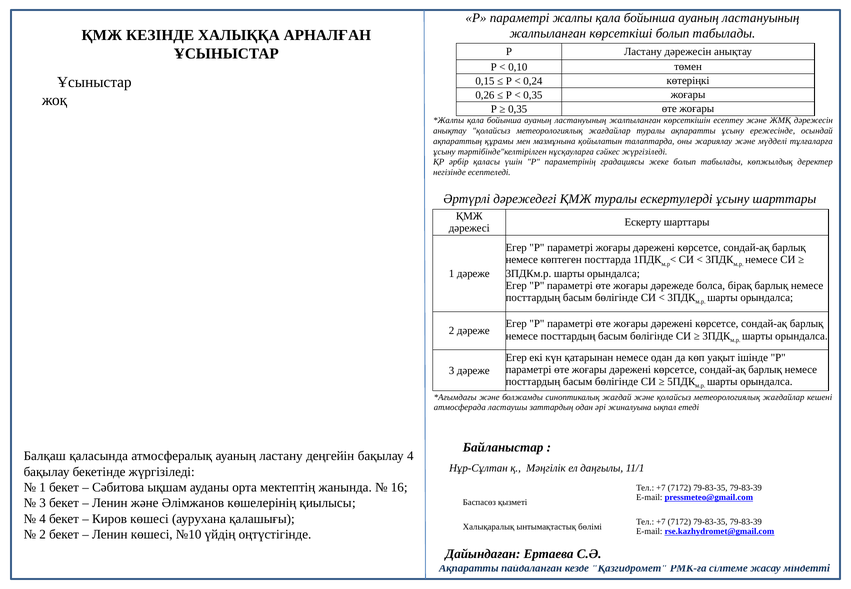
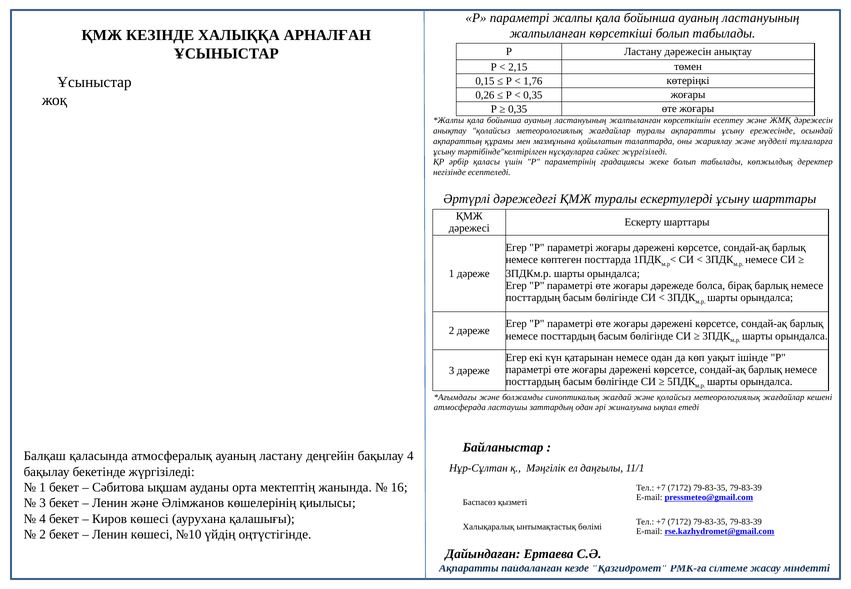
0,10: 0,10 -> 2,15 (518, 67)
0,24: 0,24 -> 1,76 (533, 81)
